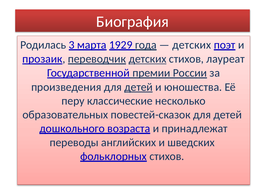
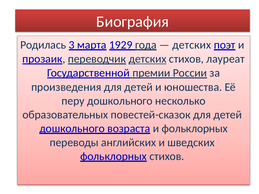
детей underline: present -> none (139, 87)
перу классические: классические -> дошкольного (120, 101)
и принадлежат: принадлежат -> фольклорных (195, 129)
